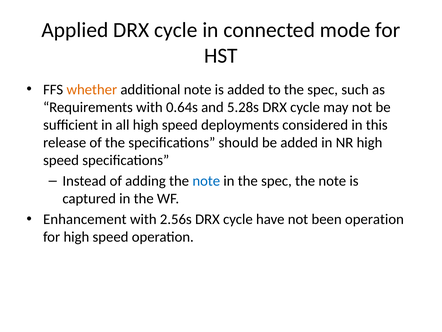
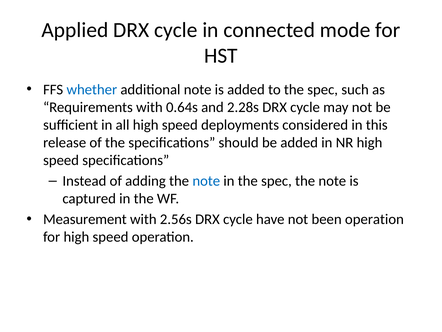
whether colour: orange -> blue (92, 89)
5.28s: 5.28s -> 2.28s (243, 107)
Enhancement: Enhancement -> Measurement (85, 219)
